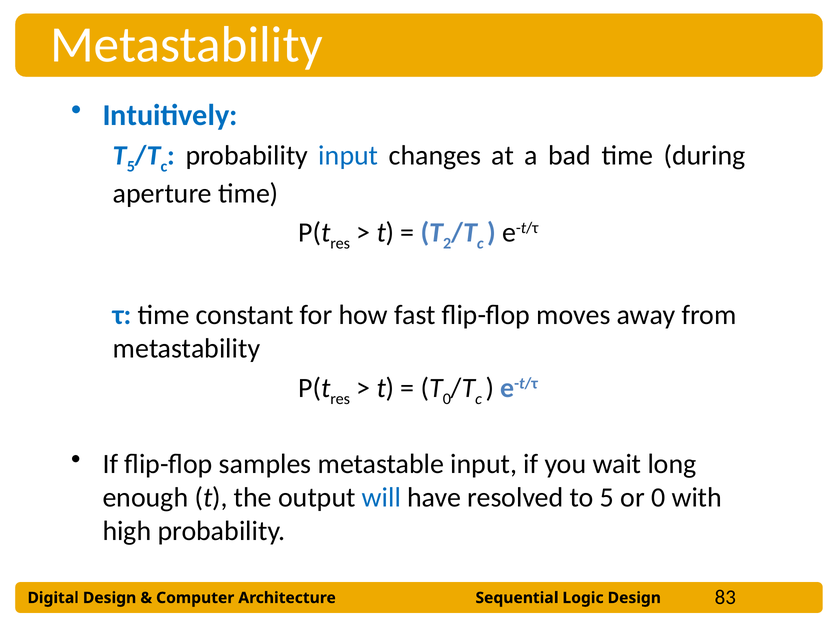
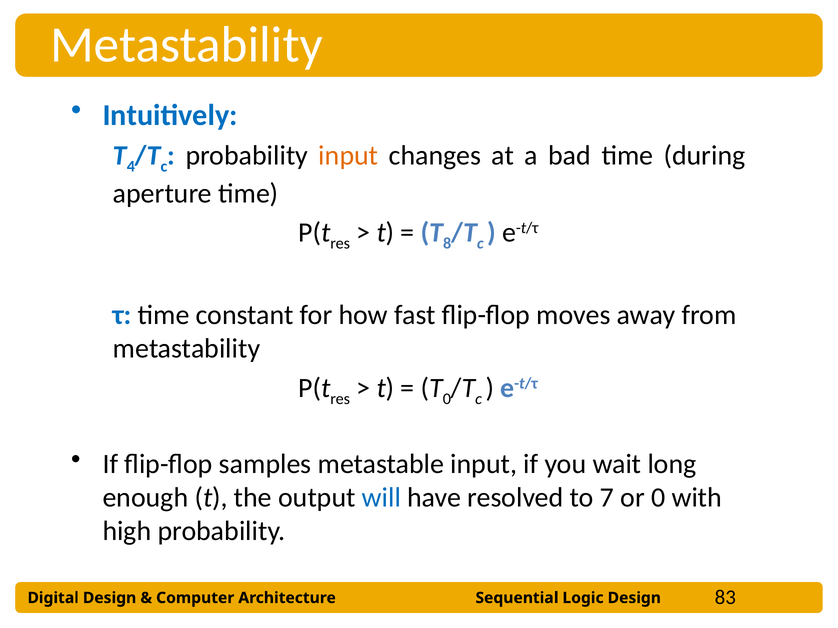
T 5: 5 -> 4 (131, 166)
input colour: blue -> orange (348, 155)
2: 2 -> 8 (447, 244)
to 5: 5 -> 7 (607, 498)
